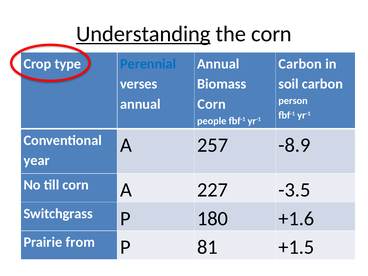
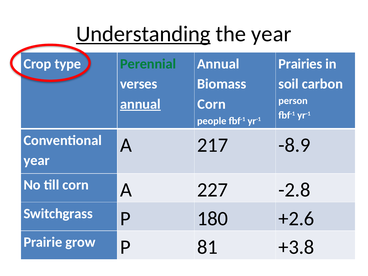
the corn: corn -> year (271, 34)
Perennial colour: blue -> green (148, 64)
Carbon: Carbon -> Prairies (300, 64)
annual underline: none -> present (140, 104)
257: 257 -> 217 (213, 145)
-3.5: -3.5 -> -2.8 (294, 190)
+1.6: +1.6 -> +2.6 (296, 219)
from: from -> grow (80, 242)
+1.5: +1.5 -> +3.8 (296, 247)
